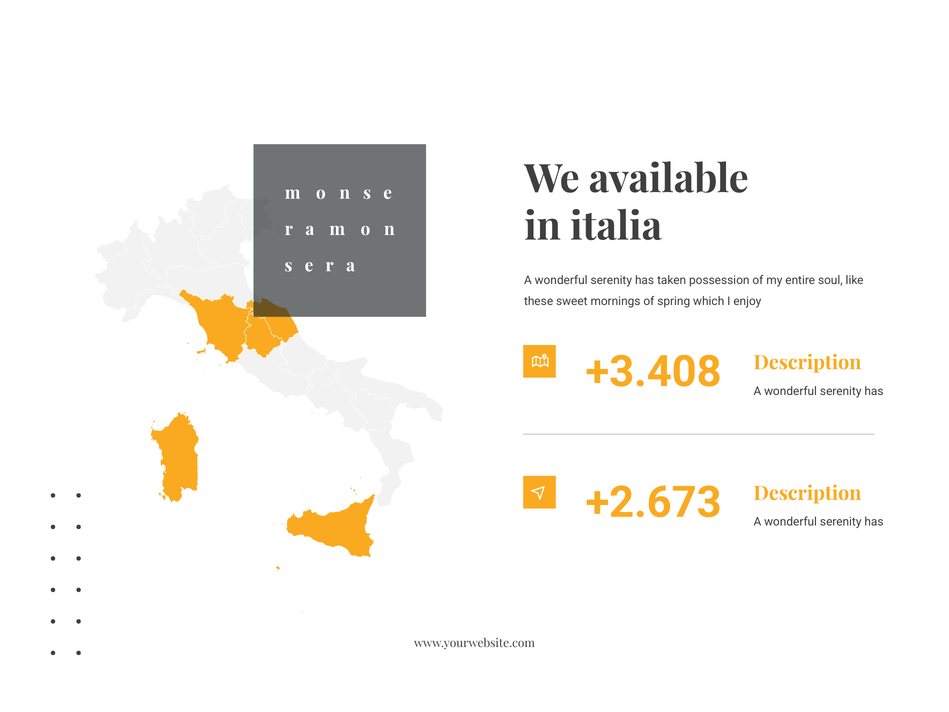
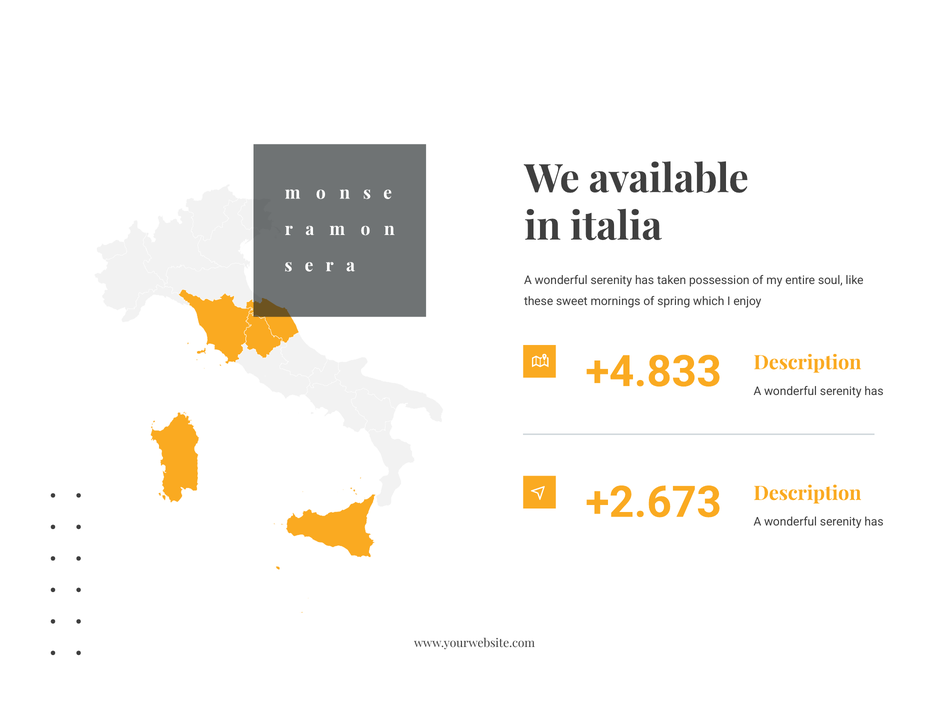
+3.408: +3.408 -> +4.833 (654, 372)
